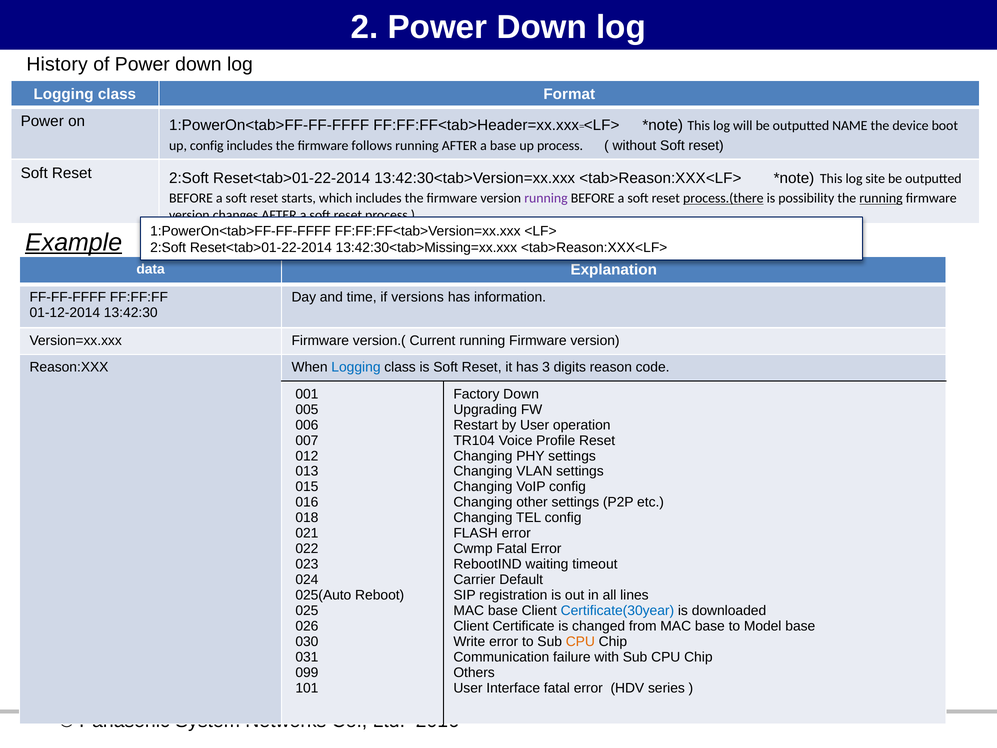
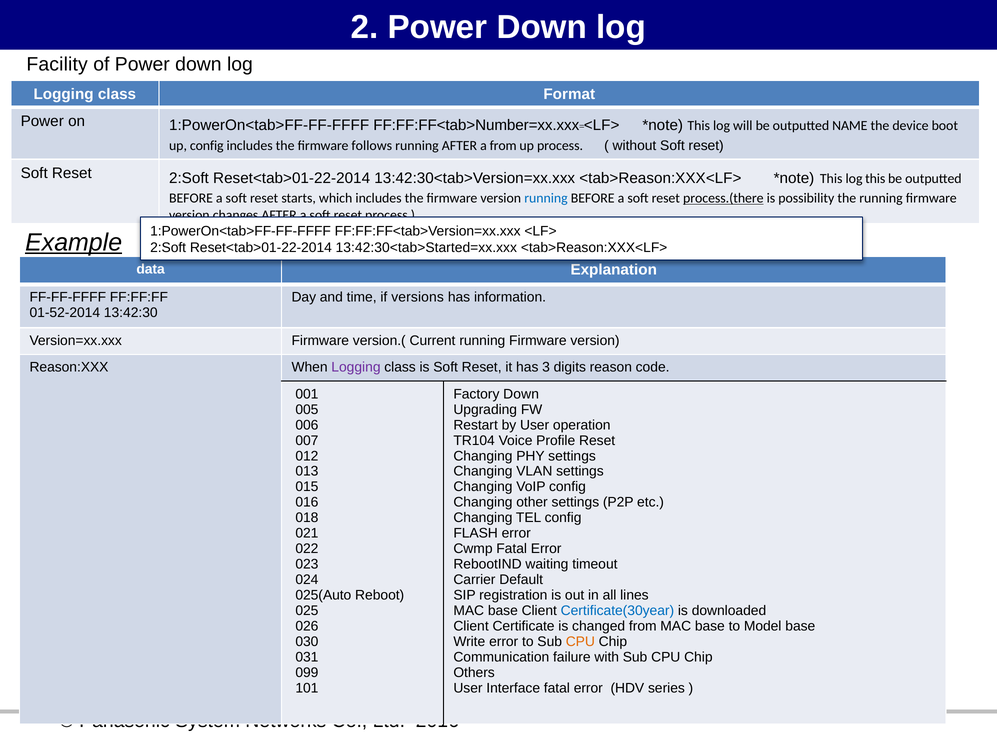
History: History -> Facility (57, 65)
FF:FF:FF<tab>Header=xx.xxx: FF:FF:FF<tab>Header=xx.xxx -> FF:FF:FF<tab>Number=xx.xxx (476, 125)
a base: base -> from (503, 146)
log site: site -> this (875, 178)
running colour: purple -> blue (546, 198)
running underline: present -> none (881, 198)
13:42:30<tab>Missing=xx.xxx: 13:42:30<tab>Missing=xx.xxx -> 13:42:30<tab>Started=xx.xxx (426, 248)
01-12-2014: 01-12-2014 -> 01-52-2014 (65, 313)
Logging colour: blue -> purple (356, 367)
